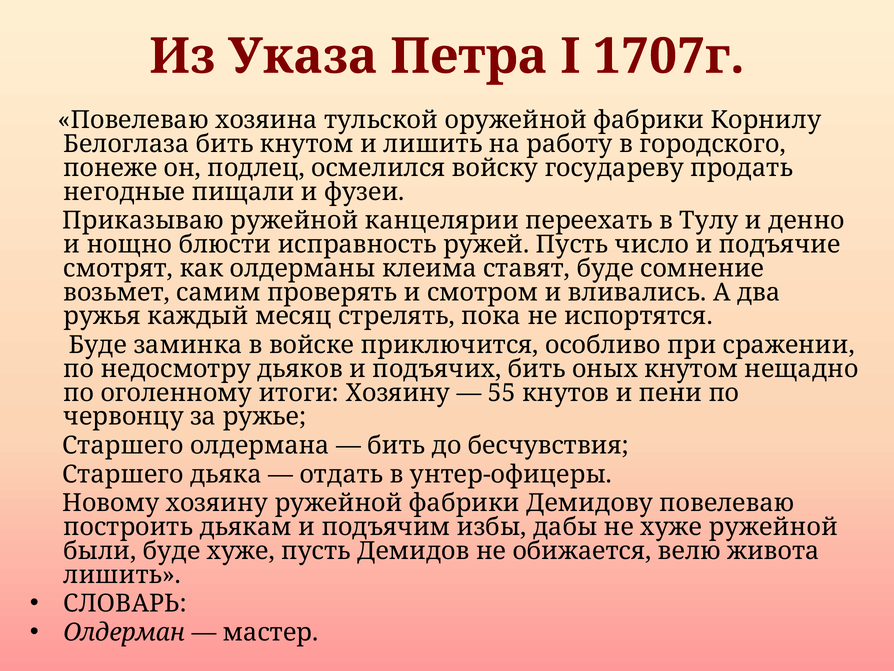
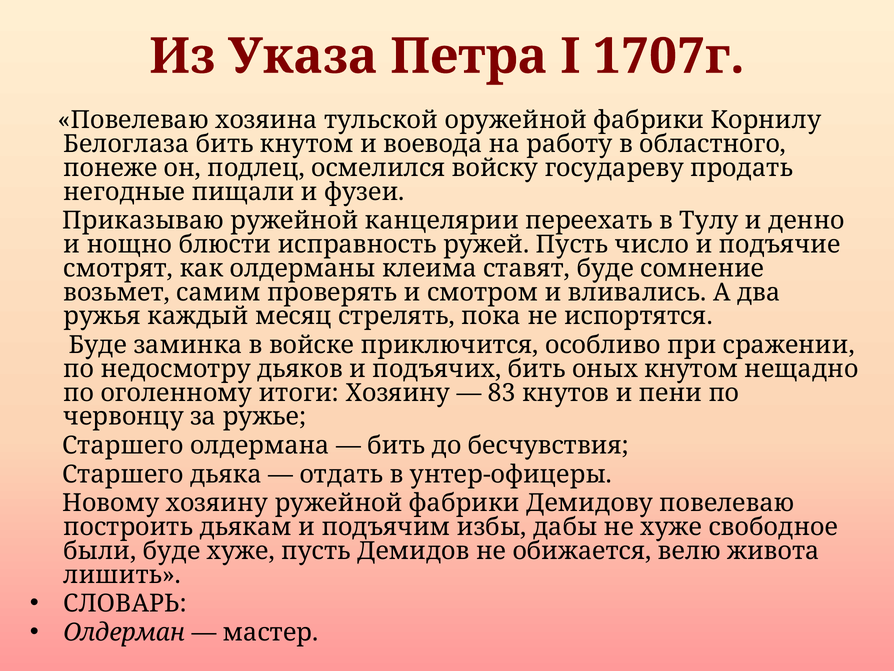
и лишить: лишить -> воевода (433, 144)
городского: городского -> областного (713, 144)
55: 55 -> 83 (502, 393)
хуже ружейной: ружейной -> свободное (773, 527)
